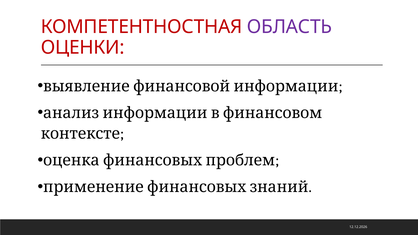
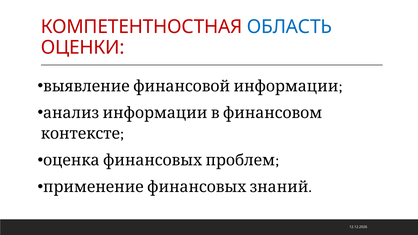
ОБЛАСТЬ colour: purple -> blue (289, 27)
